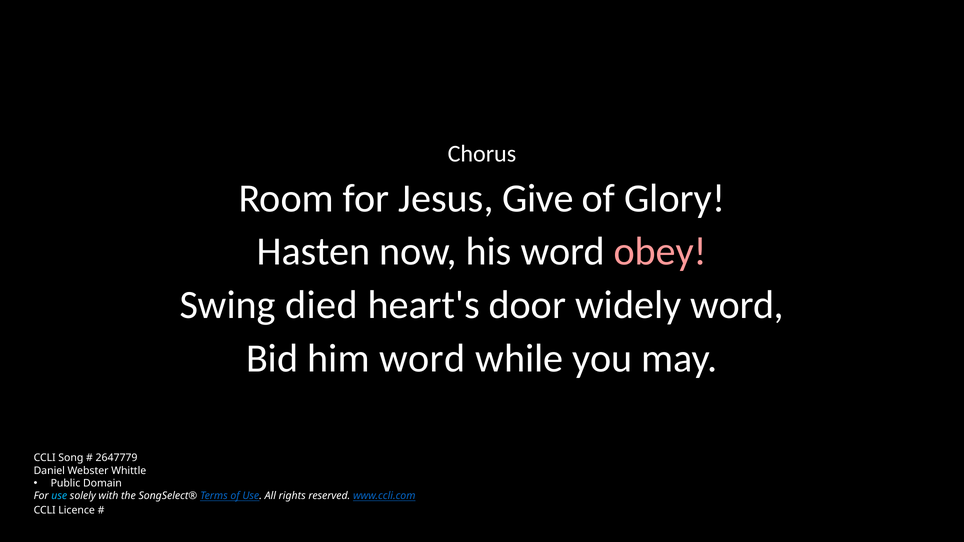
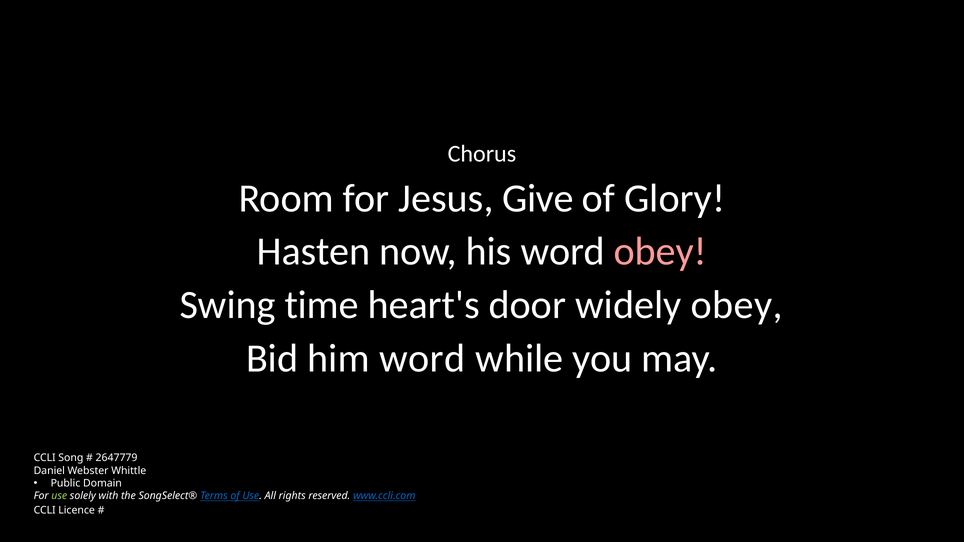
died: died -> time (322, 305)
widely word: word -> obey (737, 305)
use colour: light blue -> light green (59, 496)
